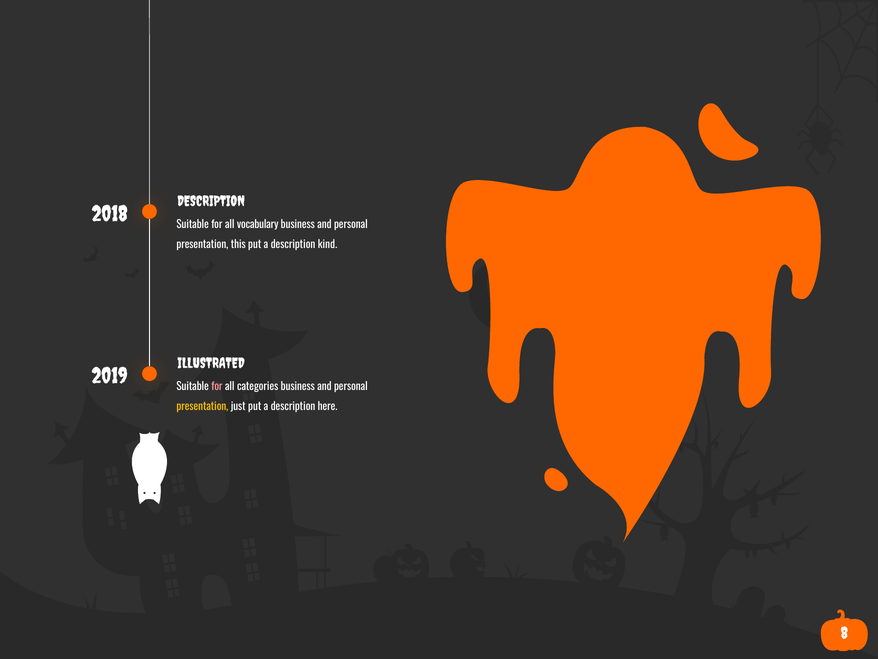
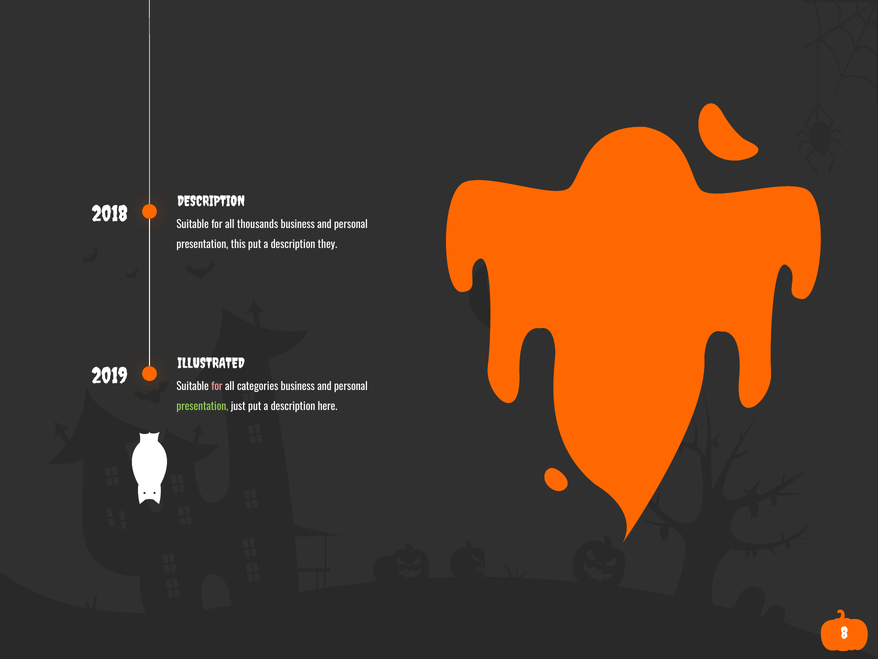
vocabulary: vocabulary -> thousands (258, 224)
kind: kind -> they (328, 244)
presentation colour: yellow -> light green (202, 406)
